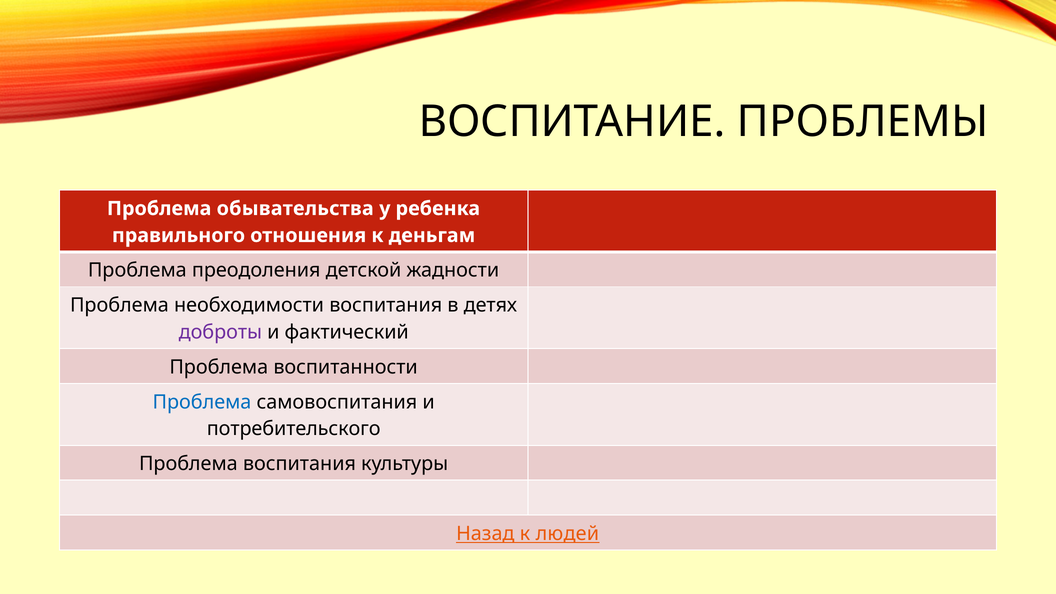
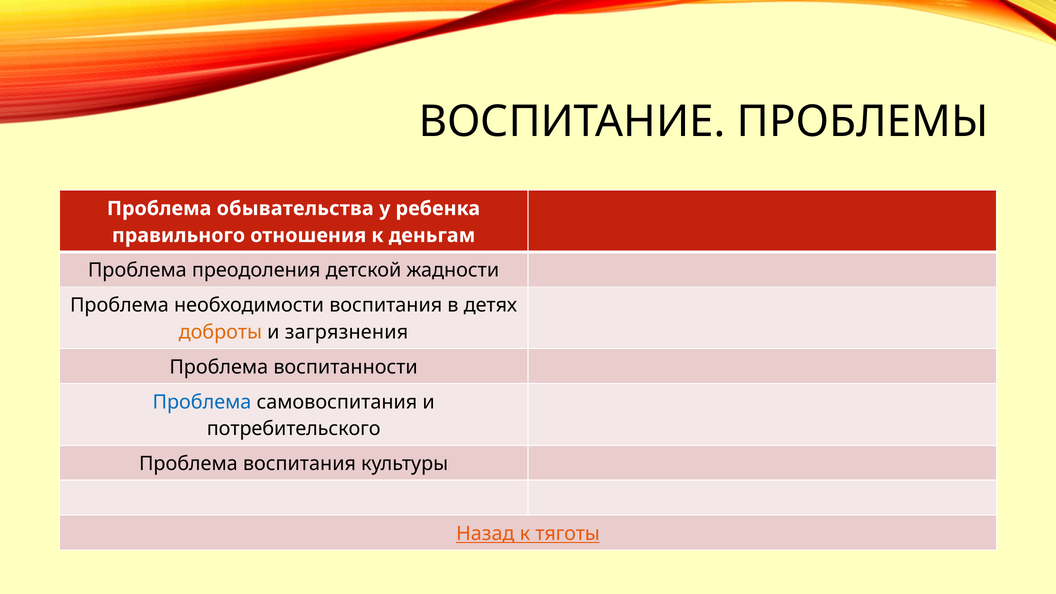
доброты colour: purple -> orange (220, 332)
фактический: фактический -> загрязнения (347, 332)
людей: людей -> тяготы (568, 534)
